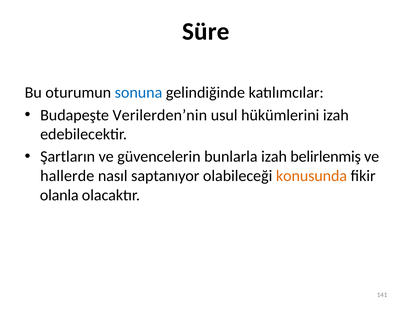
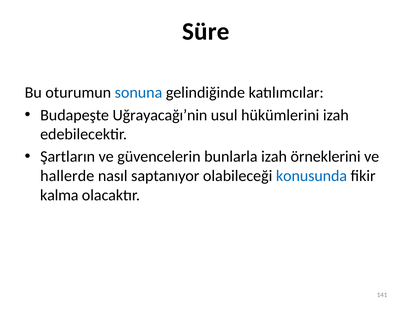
Verilerden’nin: Verilerden’nin -> Uğrayacağı’nin (160, 115)
belirlenmiş: belirlenmiş -> örneklerini (326, 157)
konusunda colour: orange -> blue (312, 176)
olanla: olanla -> kalma (59, 195)
